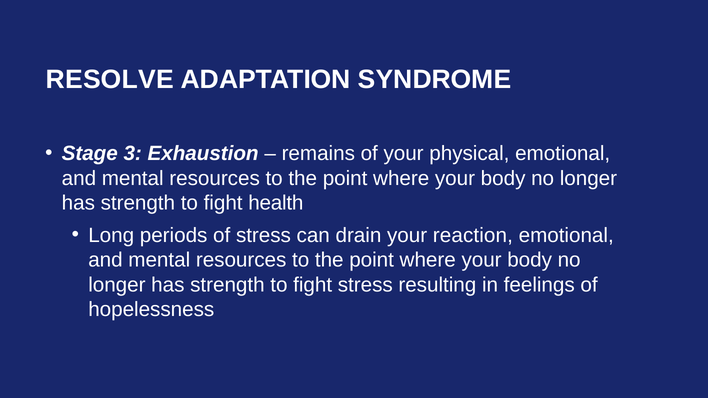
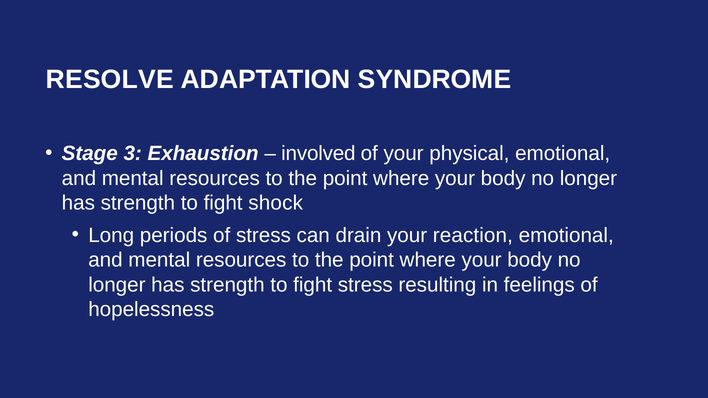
remains: remains -> involved (318, 154)
health: health -> shock (276, 203)
